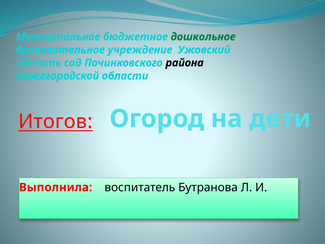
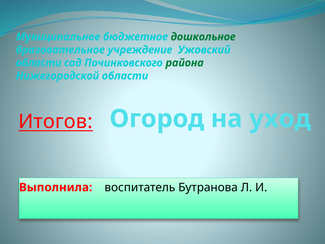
сделать: сделать -> области (39, 63)
района colour: black -> green (185, 63)
дети: дети -> уход (280, 119)
